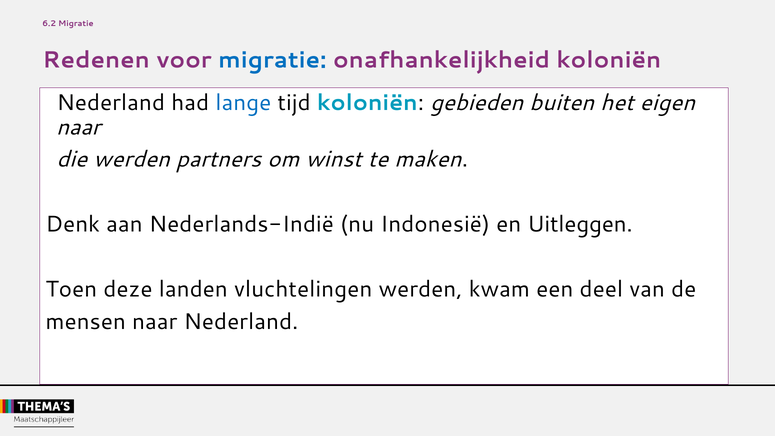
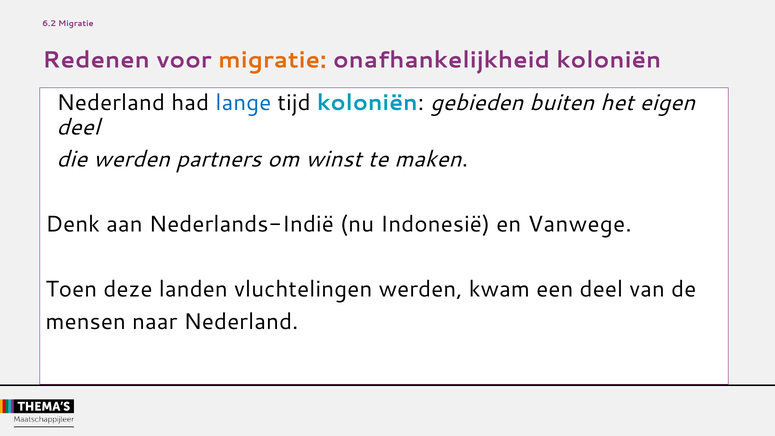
migratie colour: blue -> orange (272, 60)
naar: naar -> deel (78, 127)
Uitleggen: Uitleggen -> Vanwege (580, 224)
